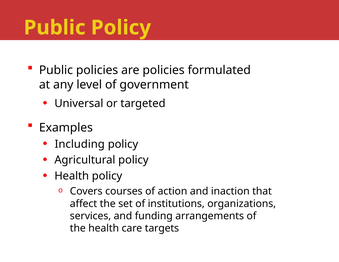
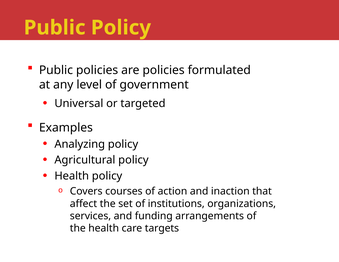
Including: Including -> Analyzing (80, 144)
